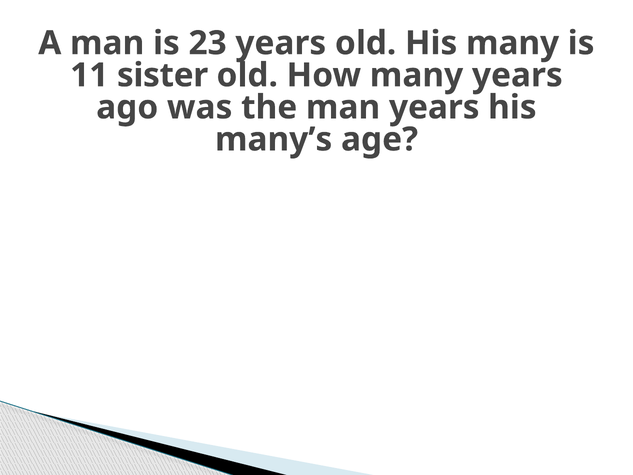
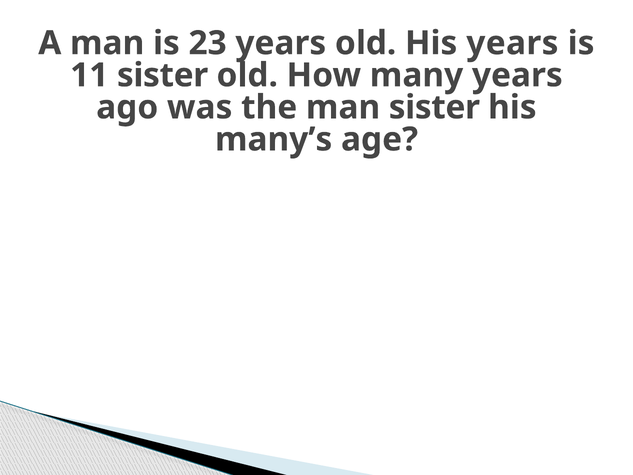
His many: many -> years (512, 43)
man years: years -> sister (434, 107)
